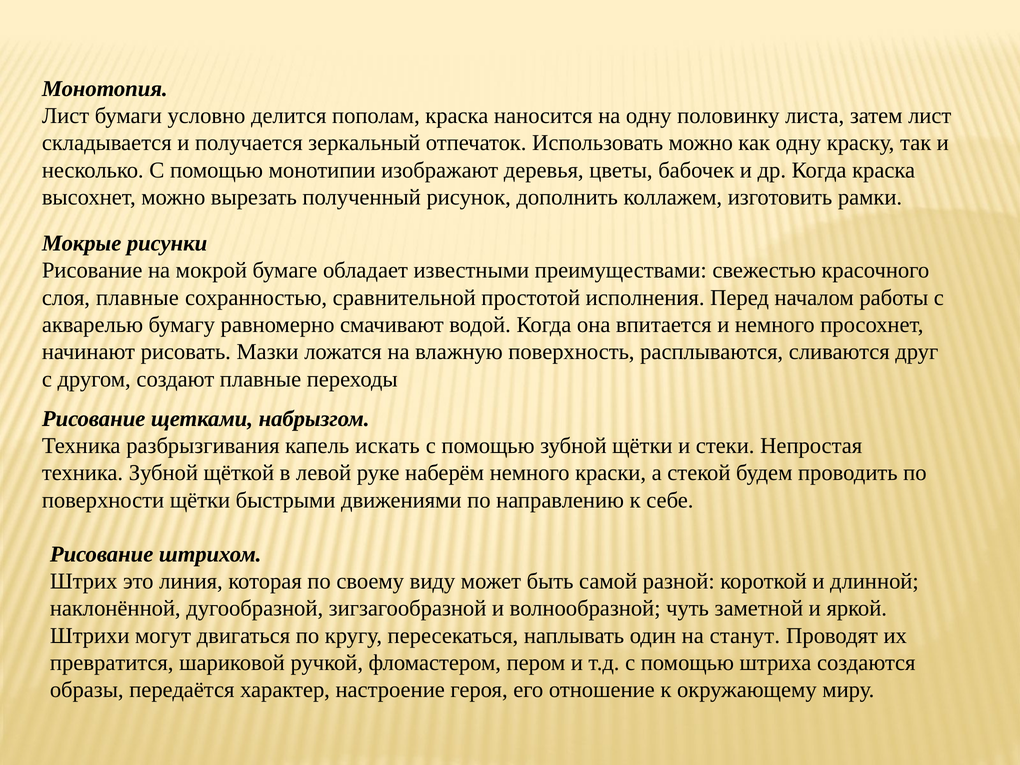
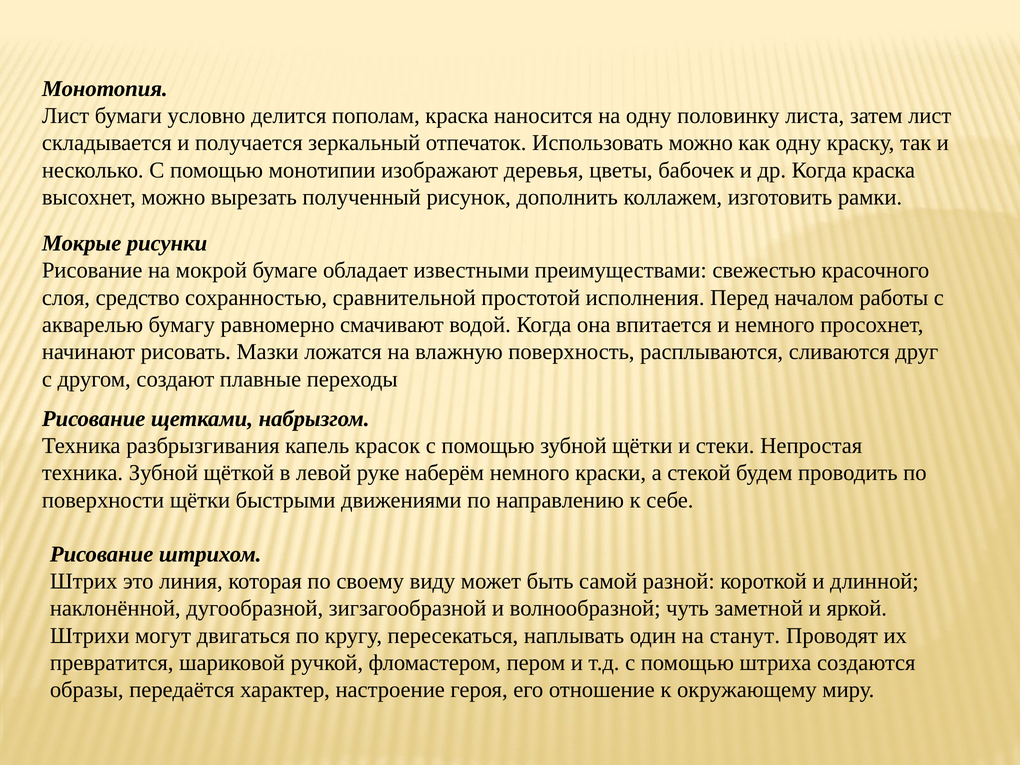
слоя плавные: плавные -> средство (138, 298)
искать: искать -> красок (388, 446)
